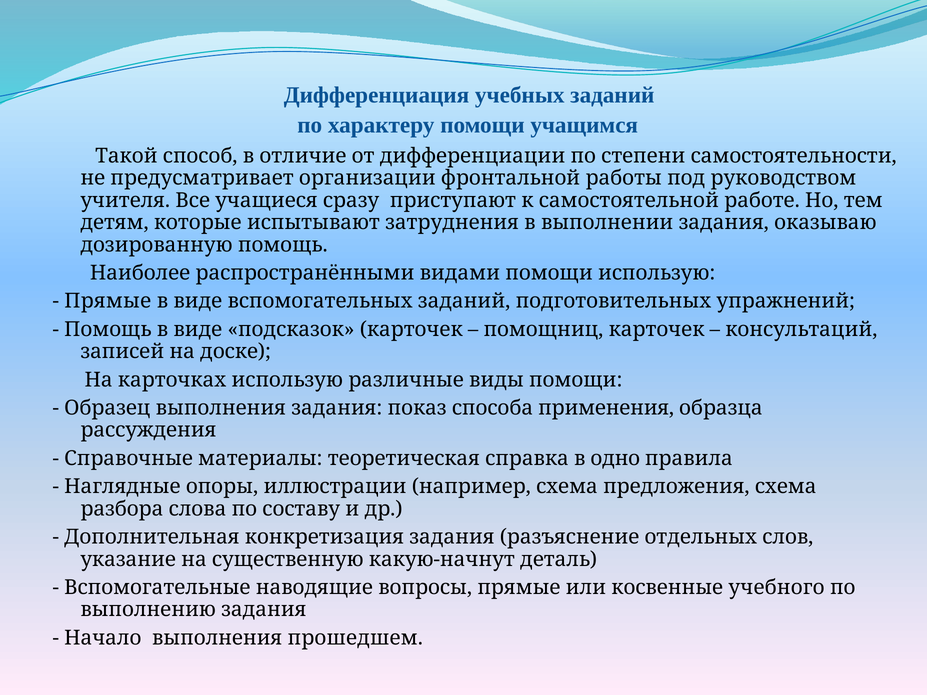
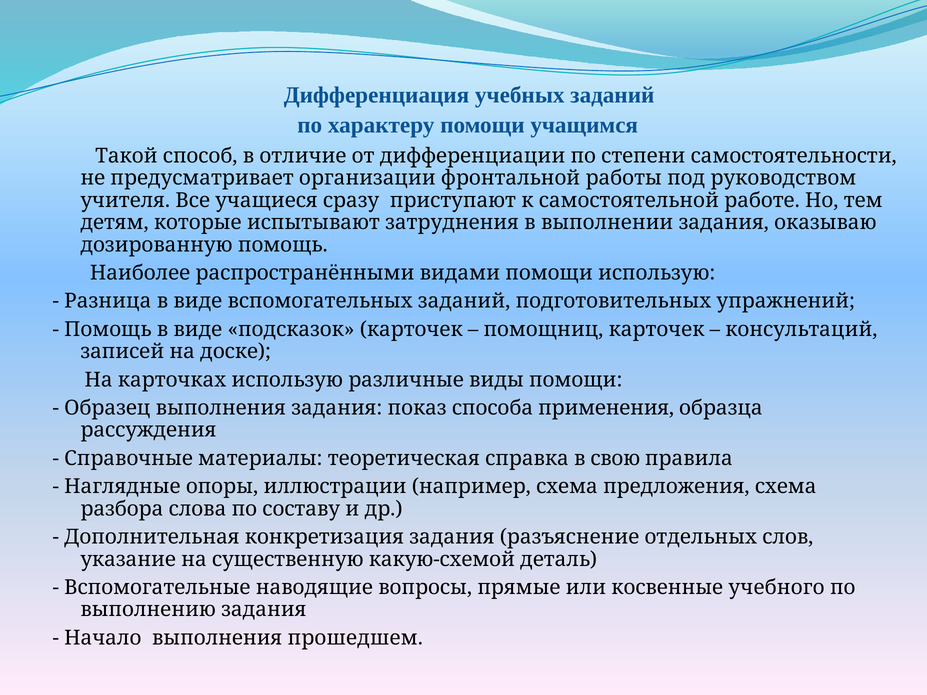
Прямые: Прямые -> Разница (108, 301)
одно: одно -> свою (615, 459)
какую-начнут: какую-начнут -> какую-схемой (442, 559)
